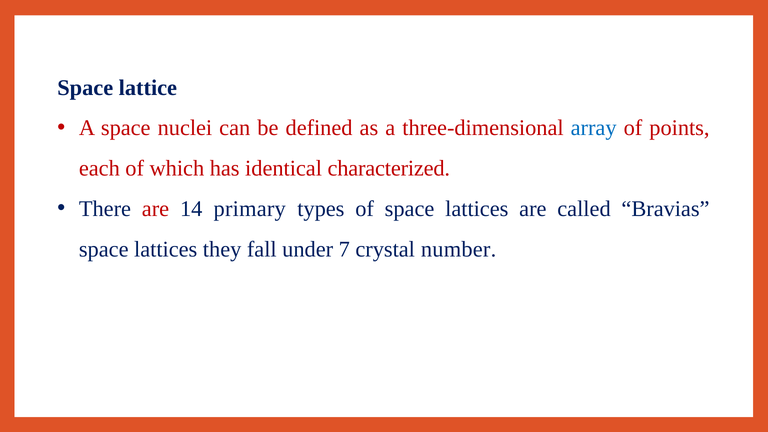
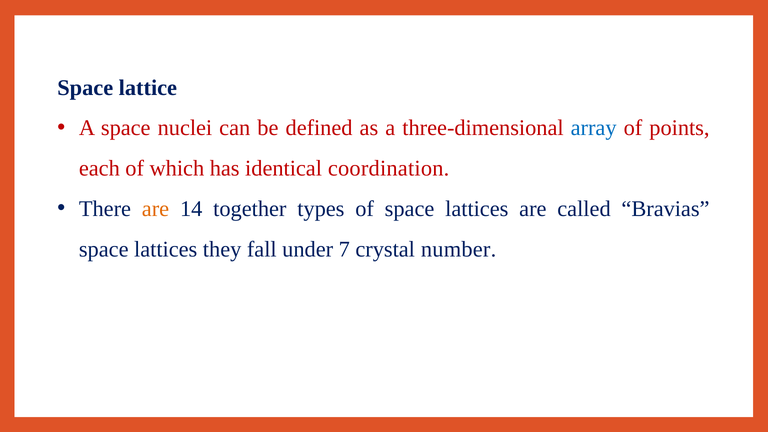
characterized: characterized -> coordination (389, 168)
are colour: red -> orange (155, 209)
primary: primary -> together (250, 209)
